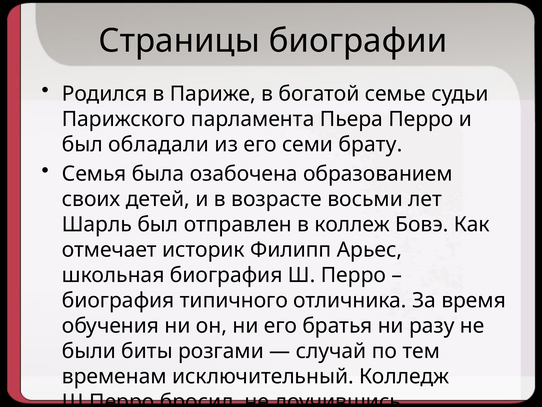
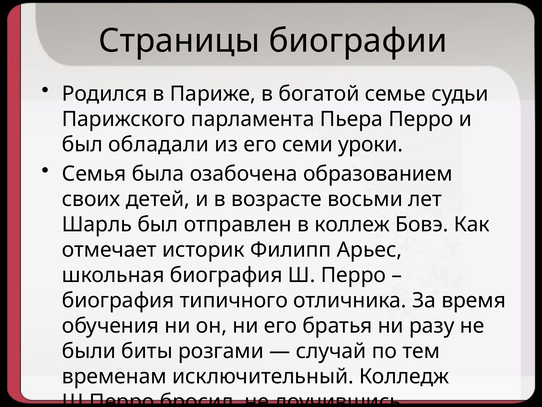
брату: брату -> уроки (371, 144)
